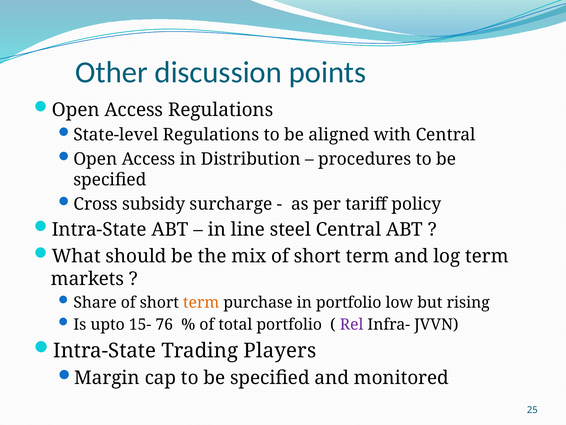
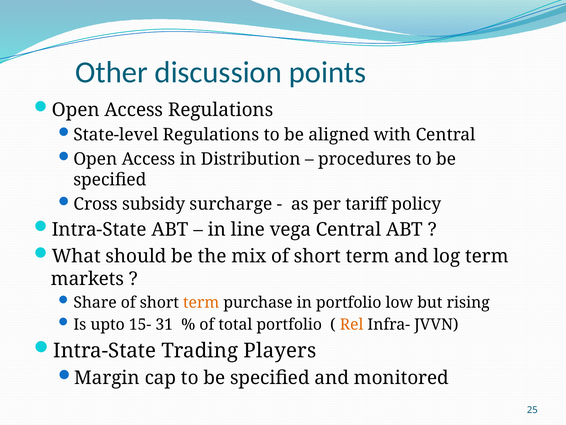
steel: steel -> vega (290, 229)
76: 76 -> 31 (164, 324)
Rel colour: purple -> orange (352, 324)
